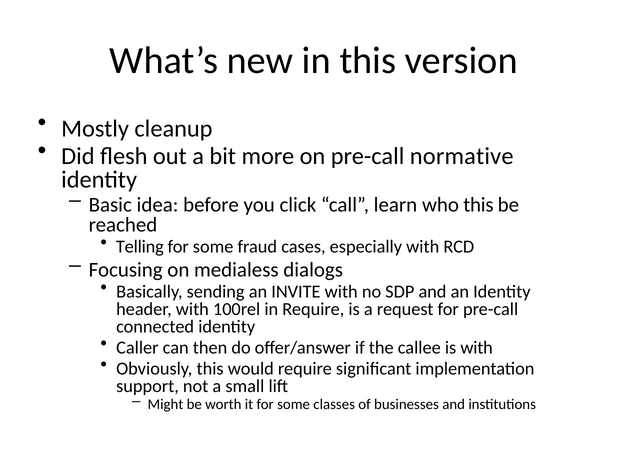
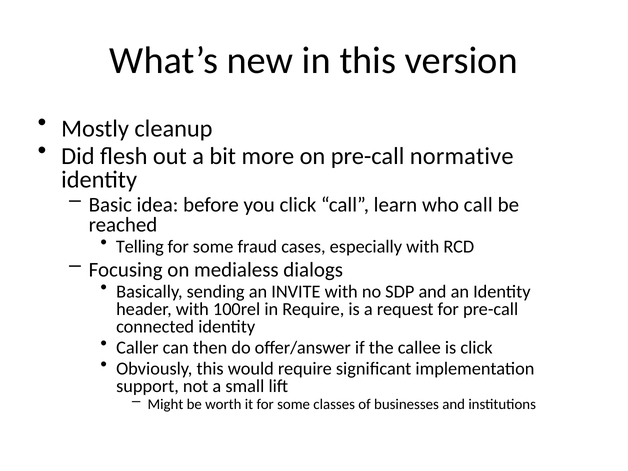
who this: this -> call (478, 205)
is with: with -> click (477, 348)
